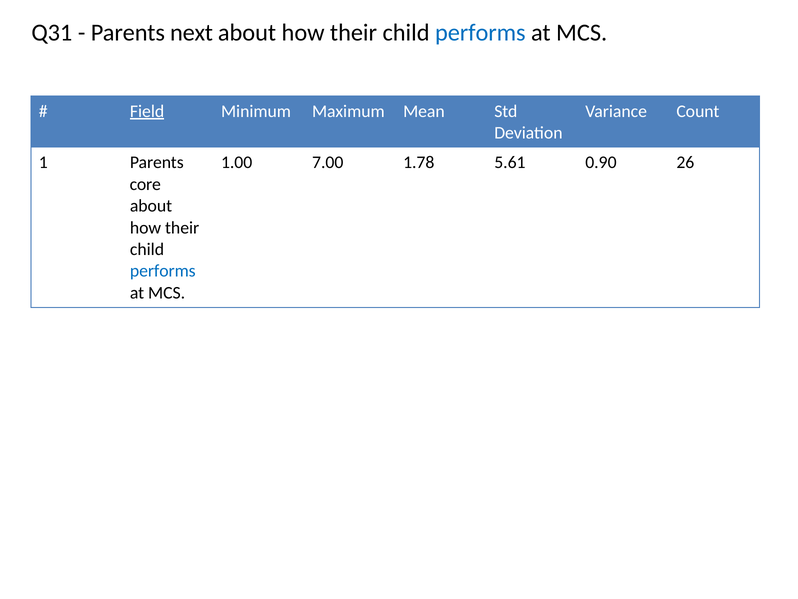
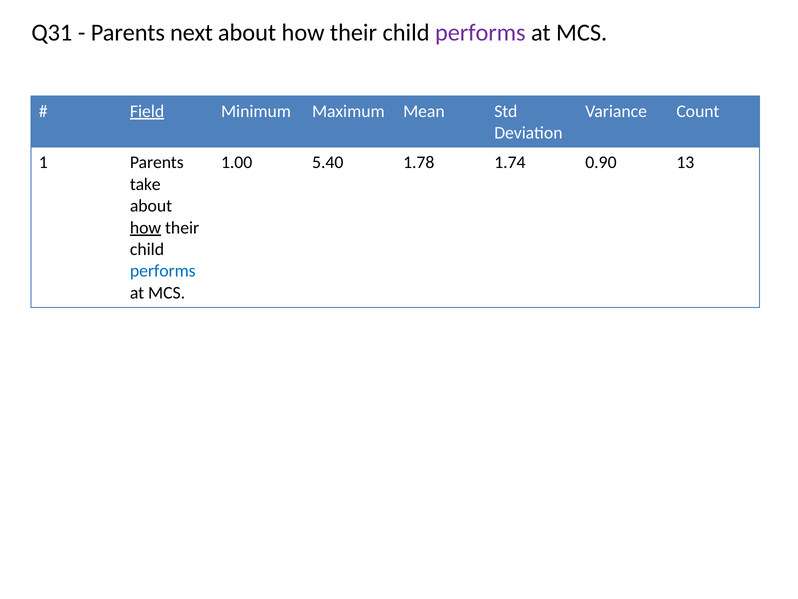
performs colour: blue -> purple (480, 32)
7.00: 7.00 -> 5.40 (328, 162)
5.61: 5.61 -> 1.74 (510, 162)
26: 26 -> 13 (685, 162)
core: core -> take (145, 184)
how underline: none -> present (146, 227)
